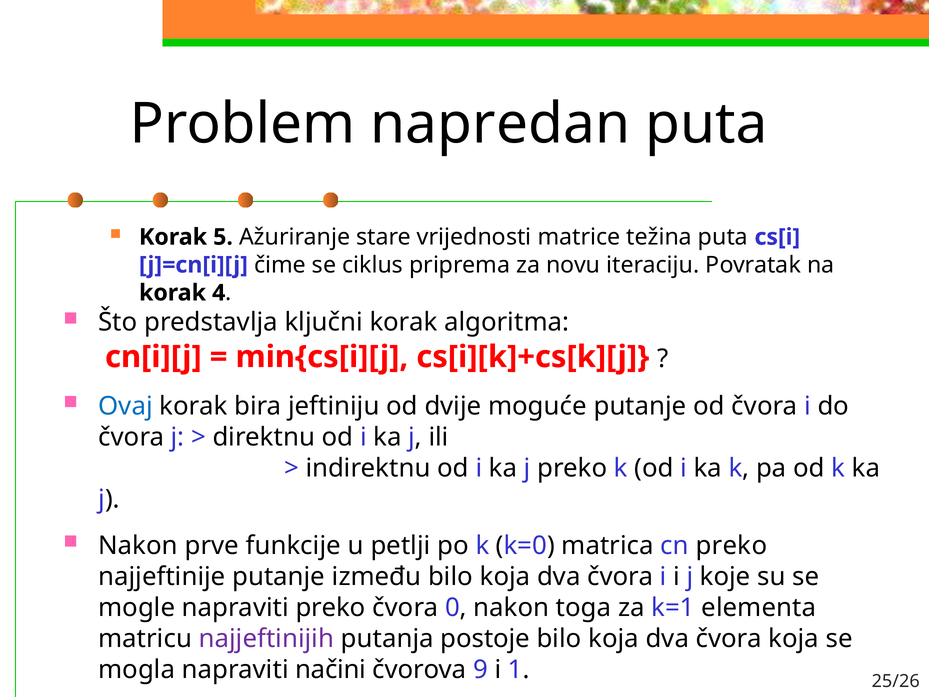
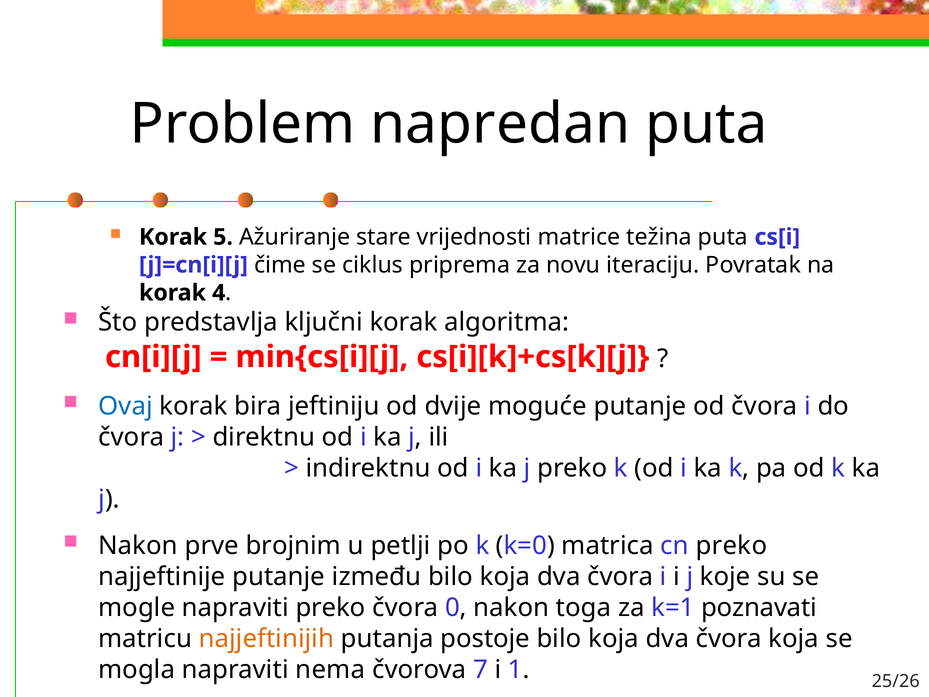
funkcije: funkcije -> brojnim (293, 545)
elementa: elementa -> poznavati (759, 607)
najjeftinijih colour: purple -> orange (266, 638)
načini: načini -> nema (330, 669)
9: 9 -> 7 (481, 669)
